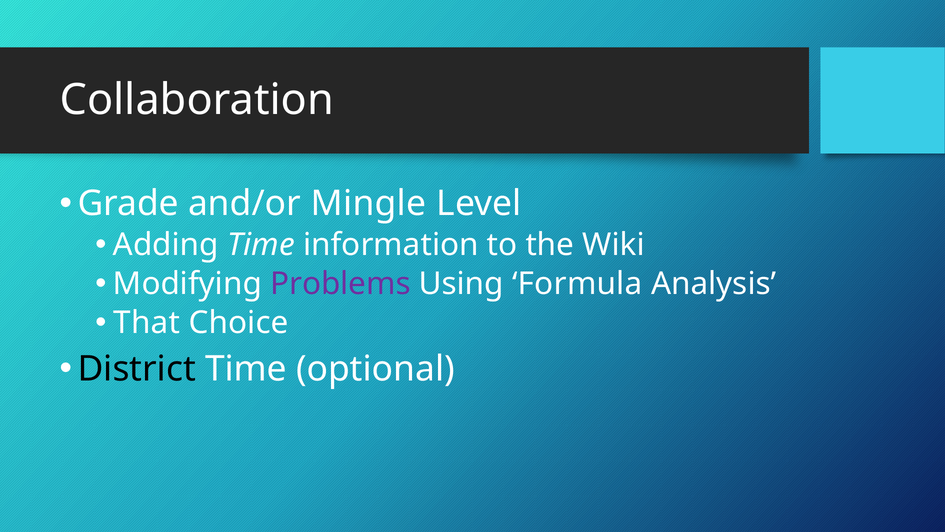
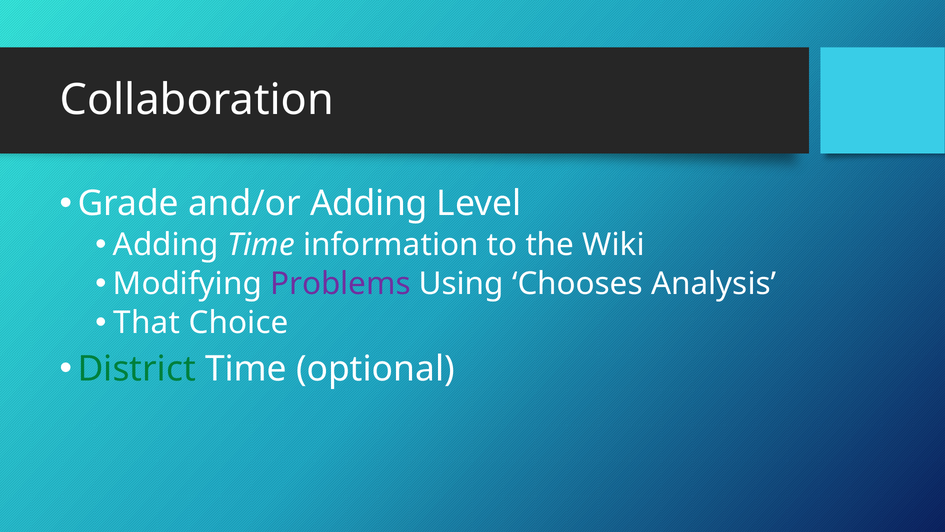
and/or Mingle: Mingle -> Adding (369, 204)
Formula: Formula -> Chooses (577, 284)
District colour: black -> green (137, 369)
